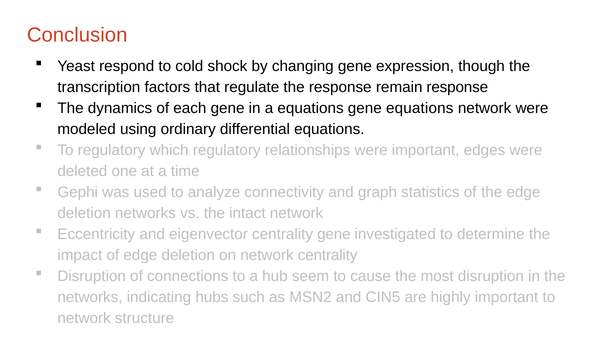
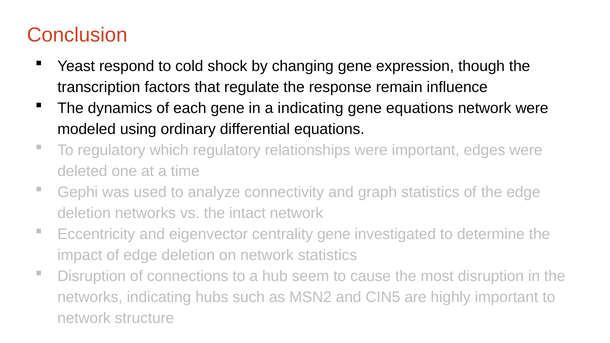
remain response: response -> influence (457, 87)
a equations: equations -> indicating (310, 108)
network centrality: centrality -> statistics (327, 255)
